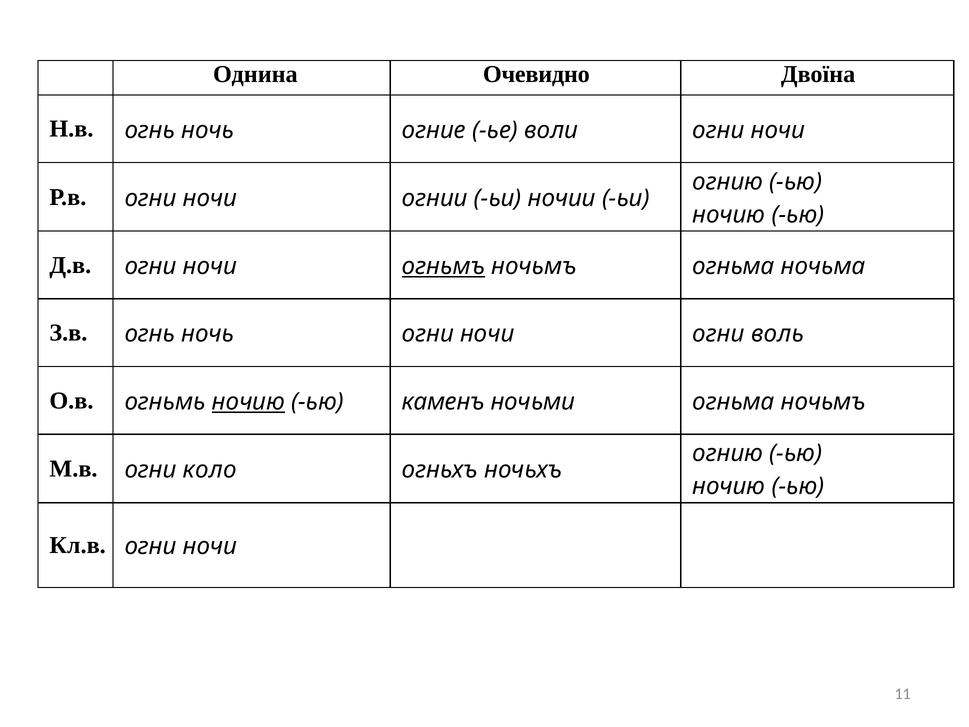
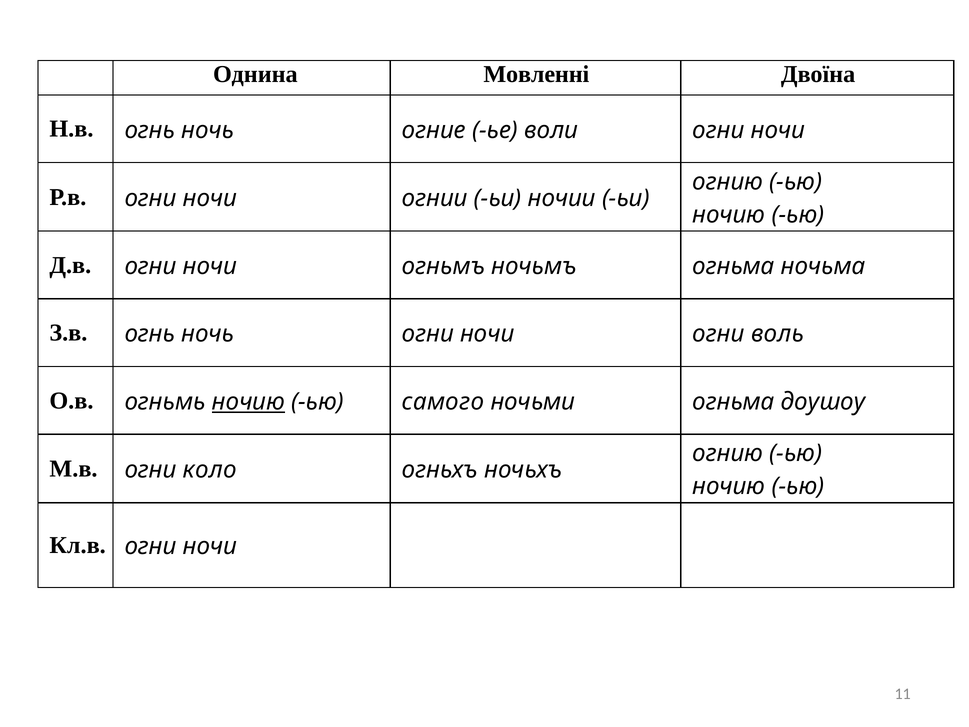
Очевидно: Очевидно -> Мовленні (536, 74)
огньмъ underline: present -> none (443, 266)
каменъ: каменъ -> самого (443, 402)
огньма ночьмъ: ночьмъ -> доушоу (823, 402)
